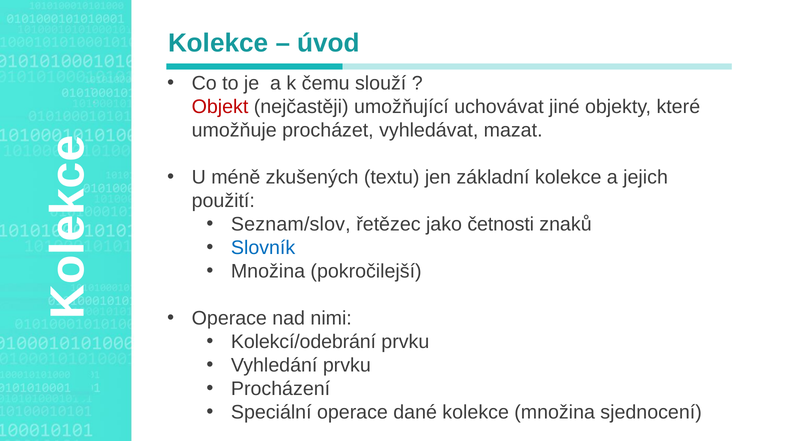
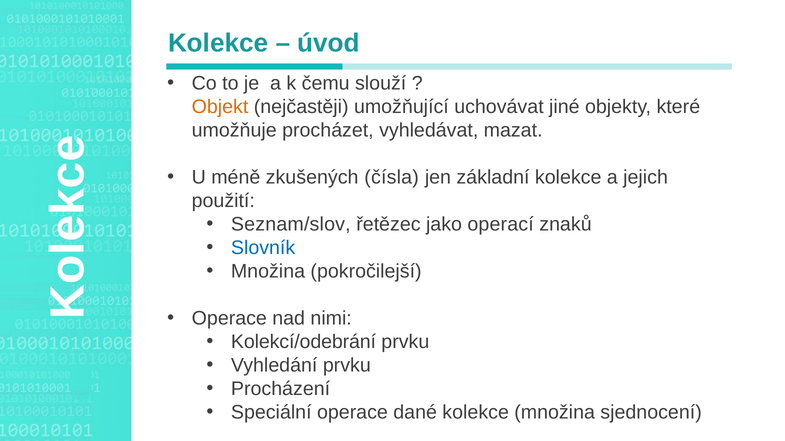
Objekt colour: red -> orange (220, 107)
textu: textu -> čísla (392, 177)
četnosti: četnosti -> operací (501, 225)
